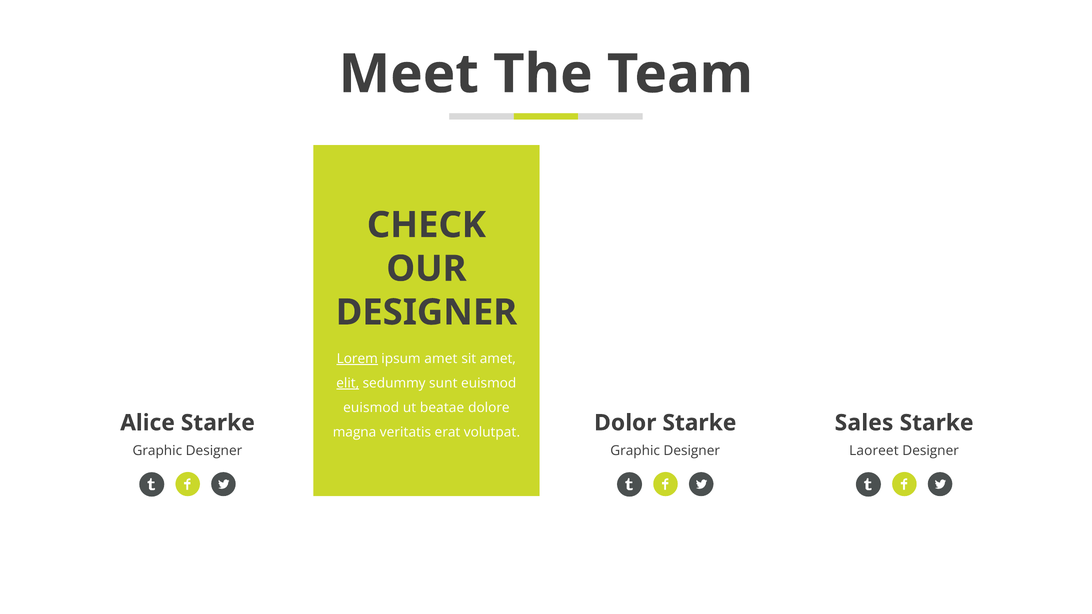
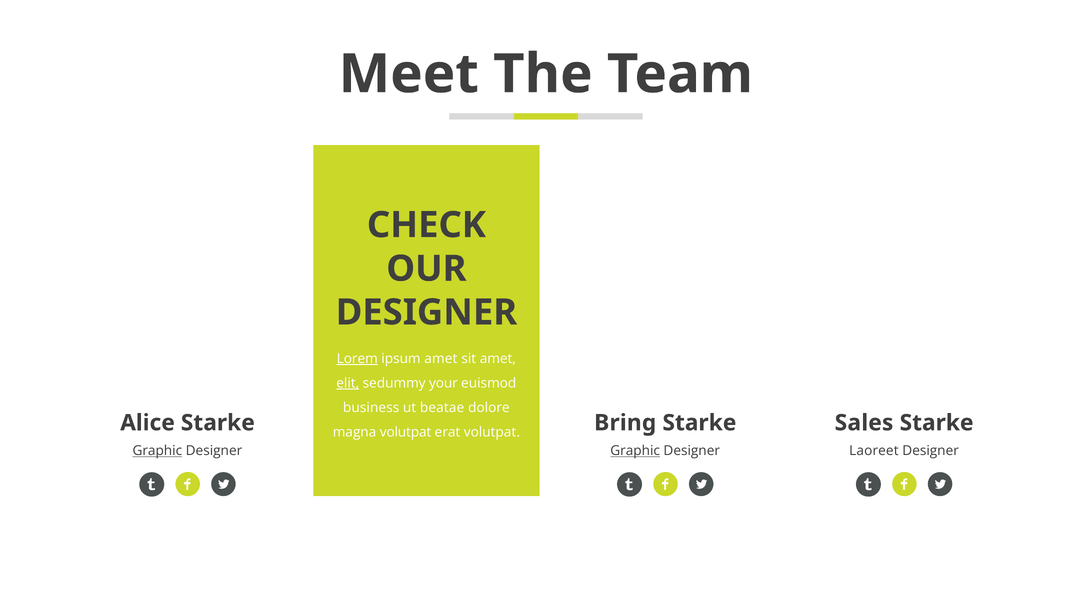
sunt: sunt -> your (443, 383)
euismod: euismod -> business (371, 408)
Dolor: Dolor -> Bring (625, 423)
magna veritatis: veritatis -> volutpat (406, 432)
Graphic underline: none -> present (157, 451)
Graphic underline: none -> present (635, 451)
